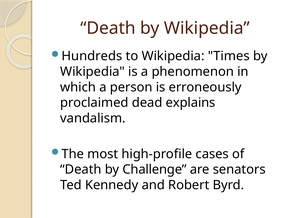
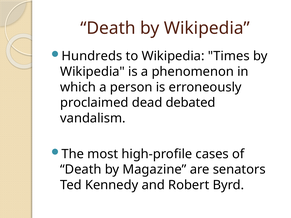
explains: explains -> debated (191, 103)
Challenge: Challenge -> Magazine (154, 170)
